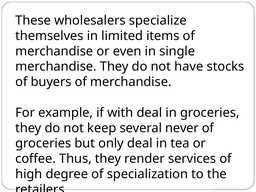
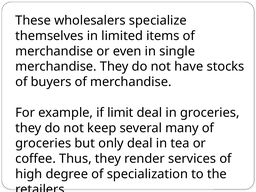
with: with -> limit (120, 113)
never: never -> many (182, 128)
